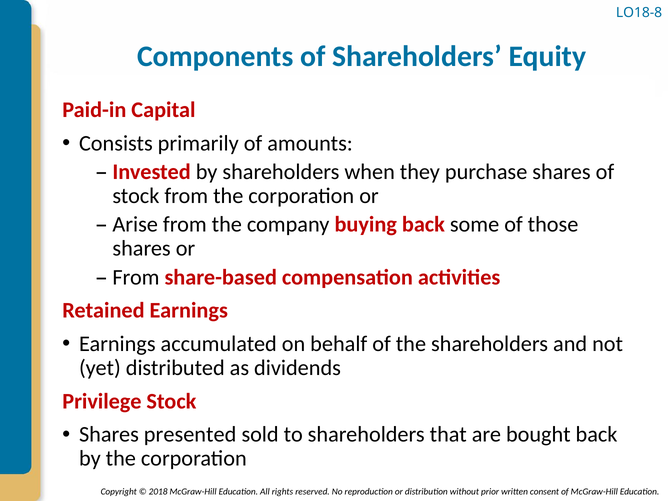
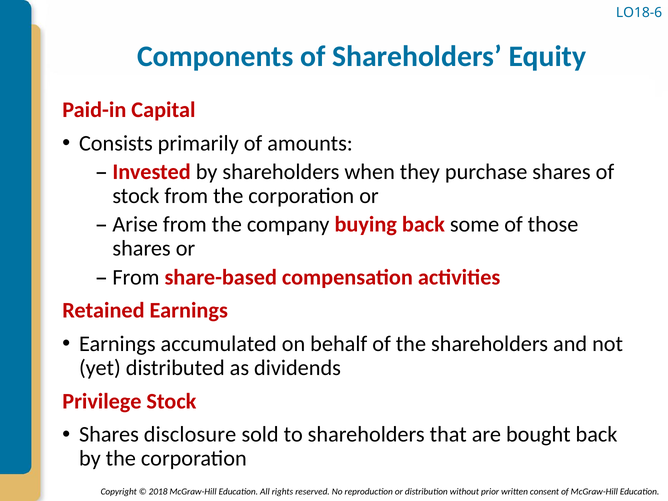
LO18-8: LO18-8 -> LO18-6 (639, 13)
presented: presented -> disclosure (190, 435)
